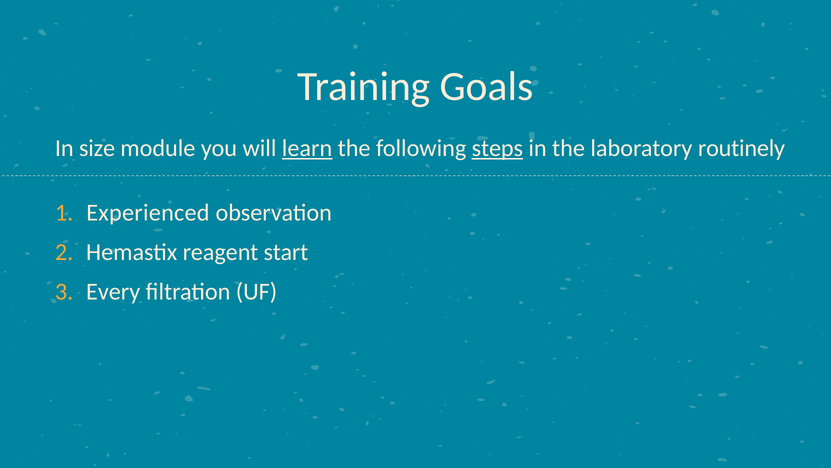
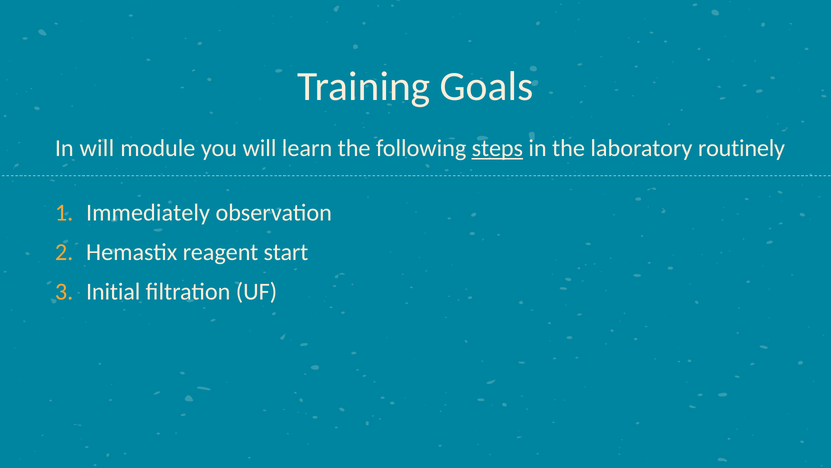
In size: size -> will (97, 148)
learn underline: present -> none (307, 148)
Experienced: Experienced -> Immediately (148, 213)
Every: Every -> Initial (113, 291)
